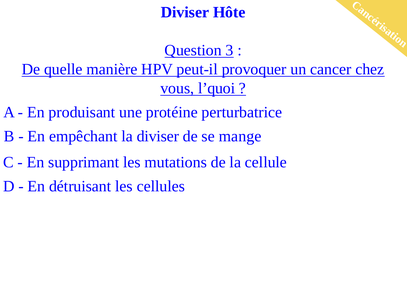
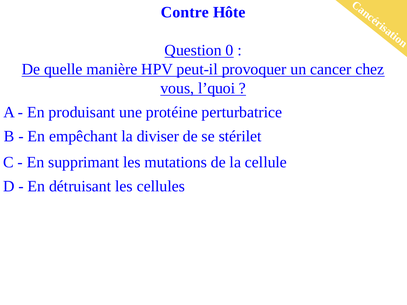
Diviser: Diviser -> Contre (185, 12)
3: 3 -> 0 (230, 50)
mange: mange -> stérilet (240, 137)
